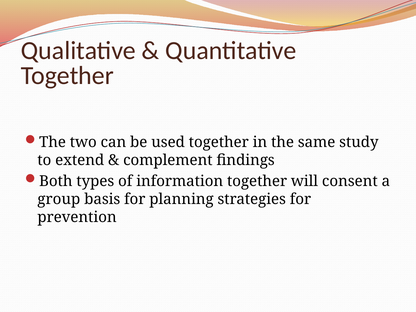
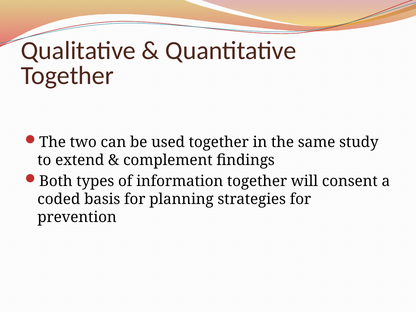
group: group -> coded (59, 199)
